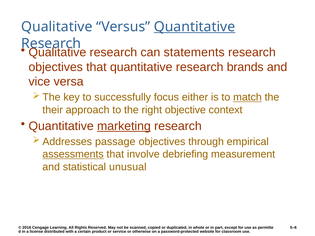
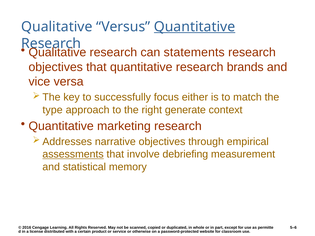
match underline: present -> none (247, 97)
their: their -> type (53, 110)
objective: objective -> generate (185, 110)
marketing underline: present -> none (124, 126)
passage: passage -> narrative (115, 142)
unusual: unusual -> memory (128, 167)
